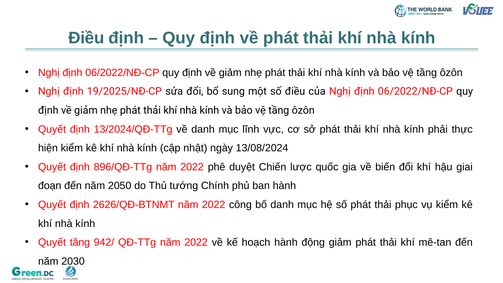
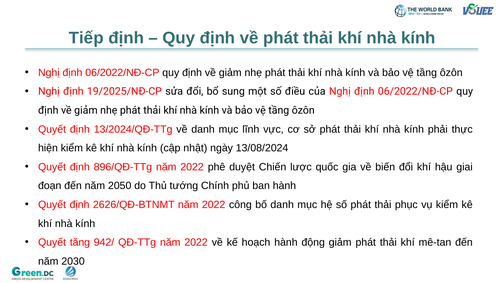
Điều: Điều -> Tiếp (86, 38)
